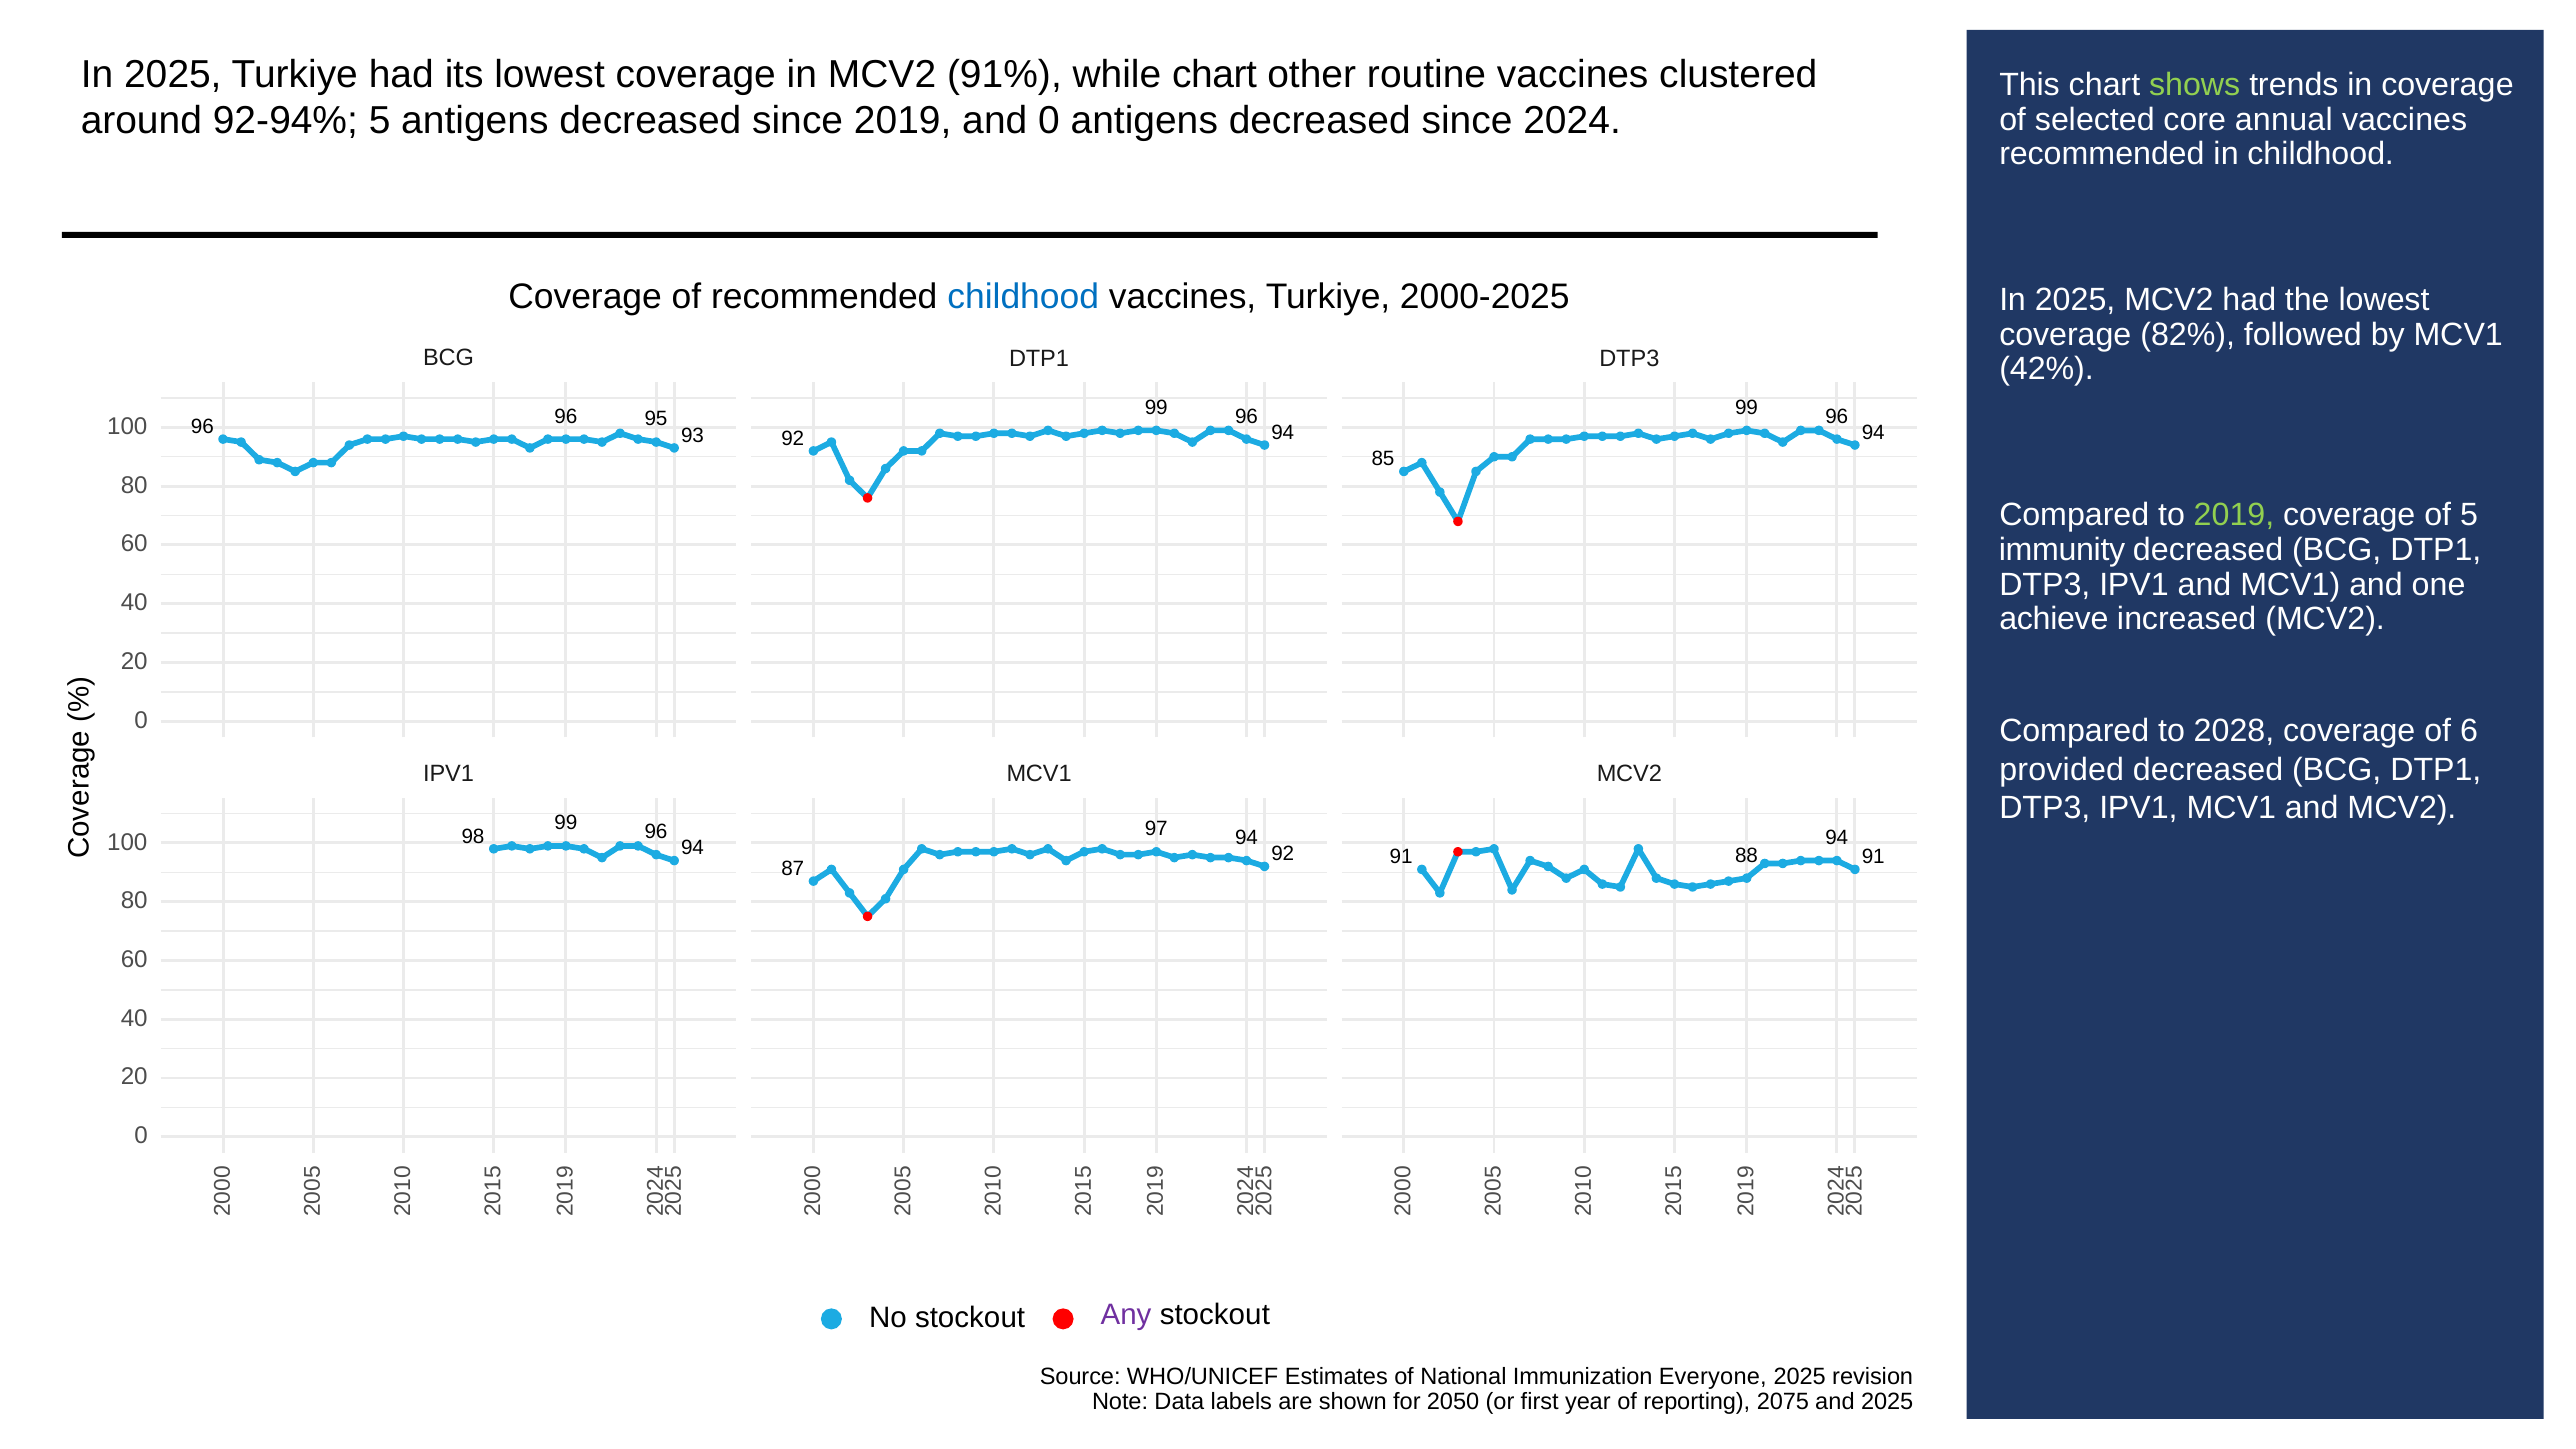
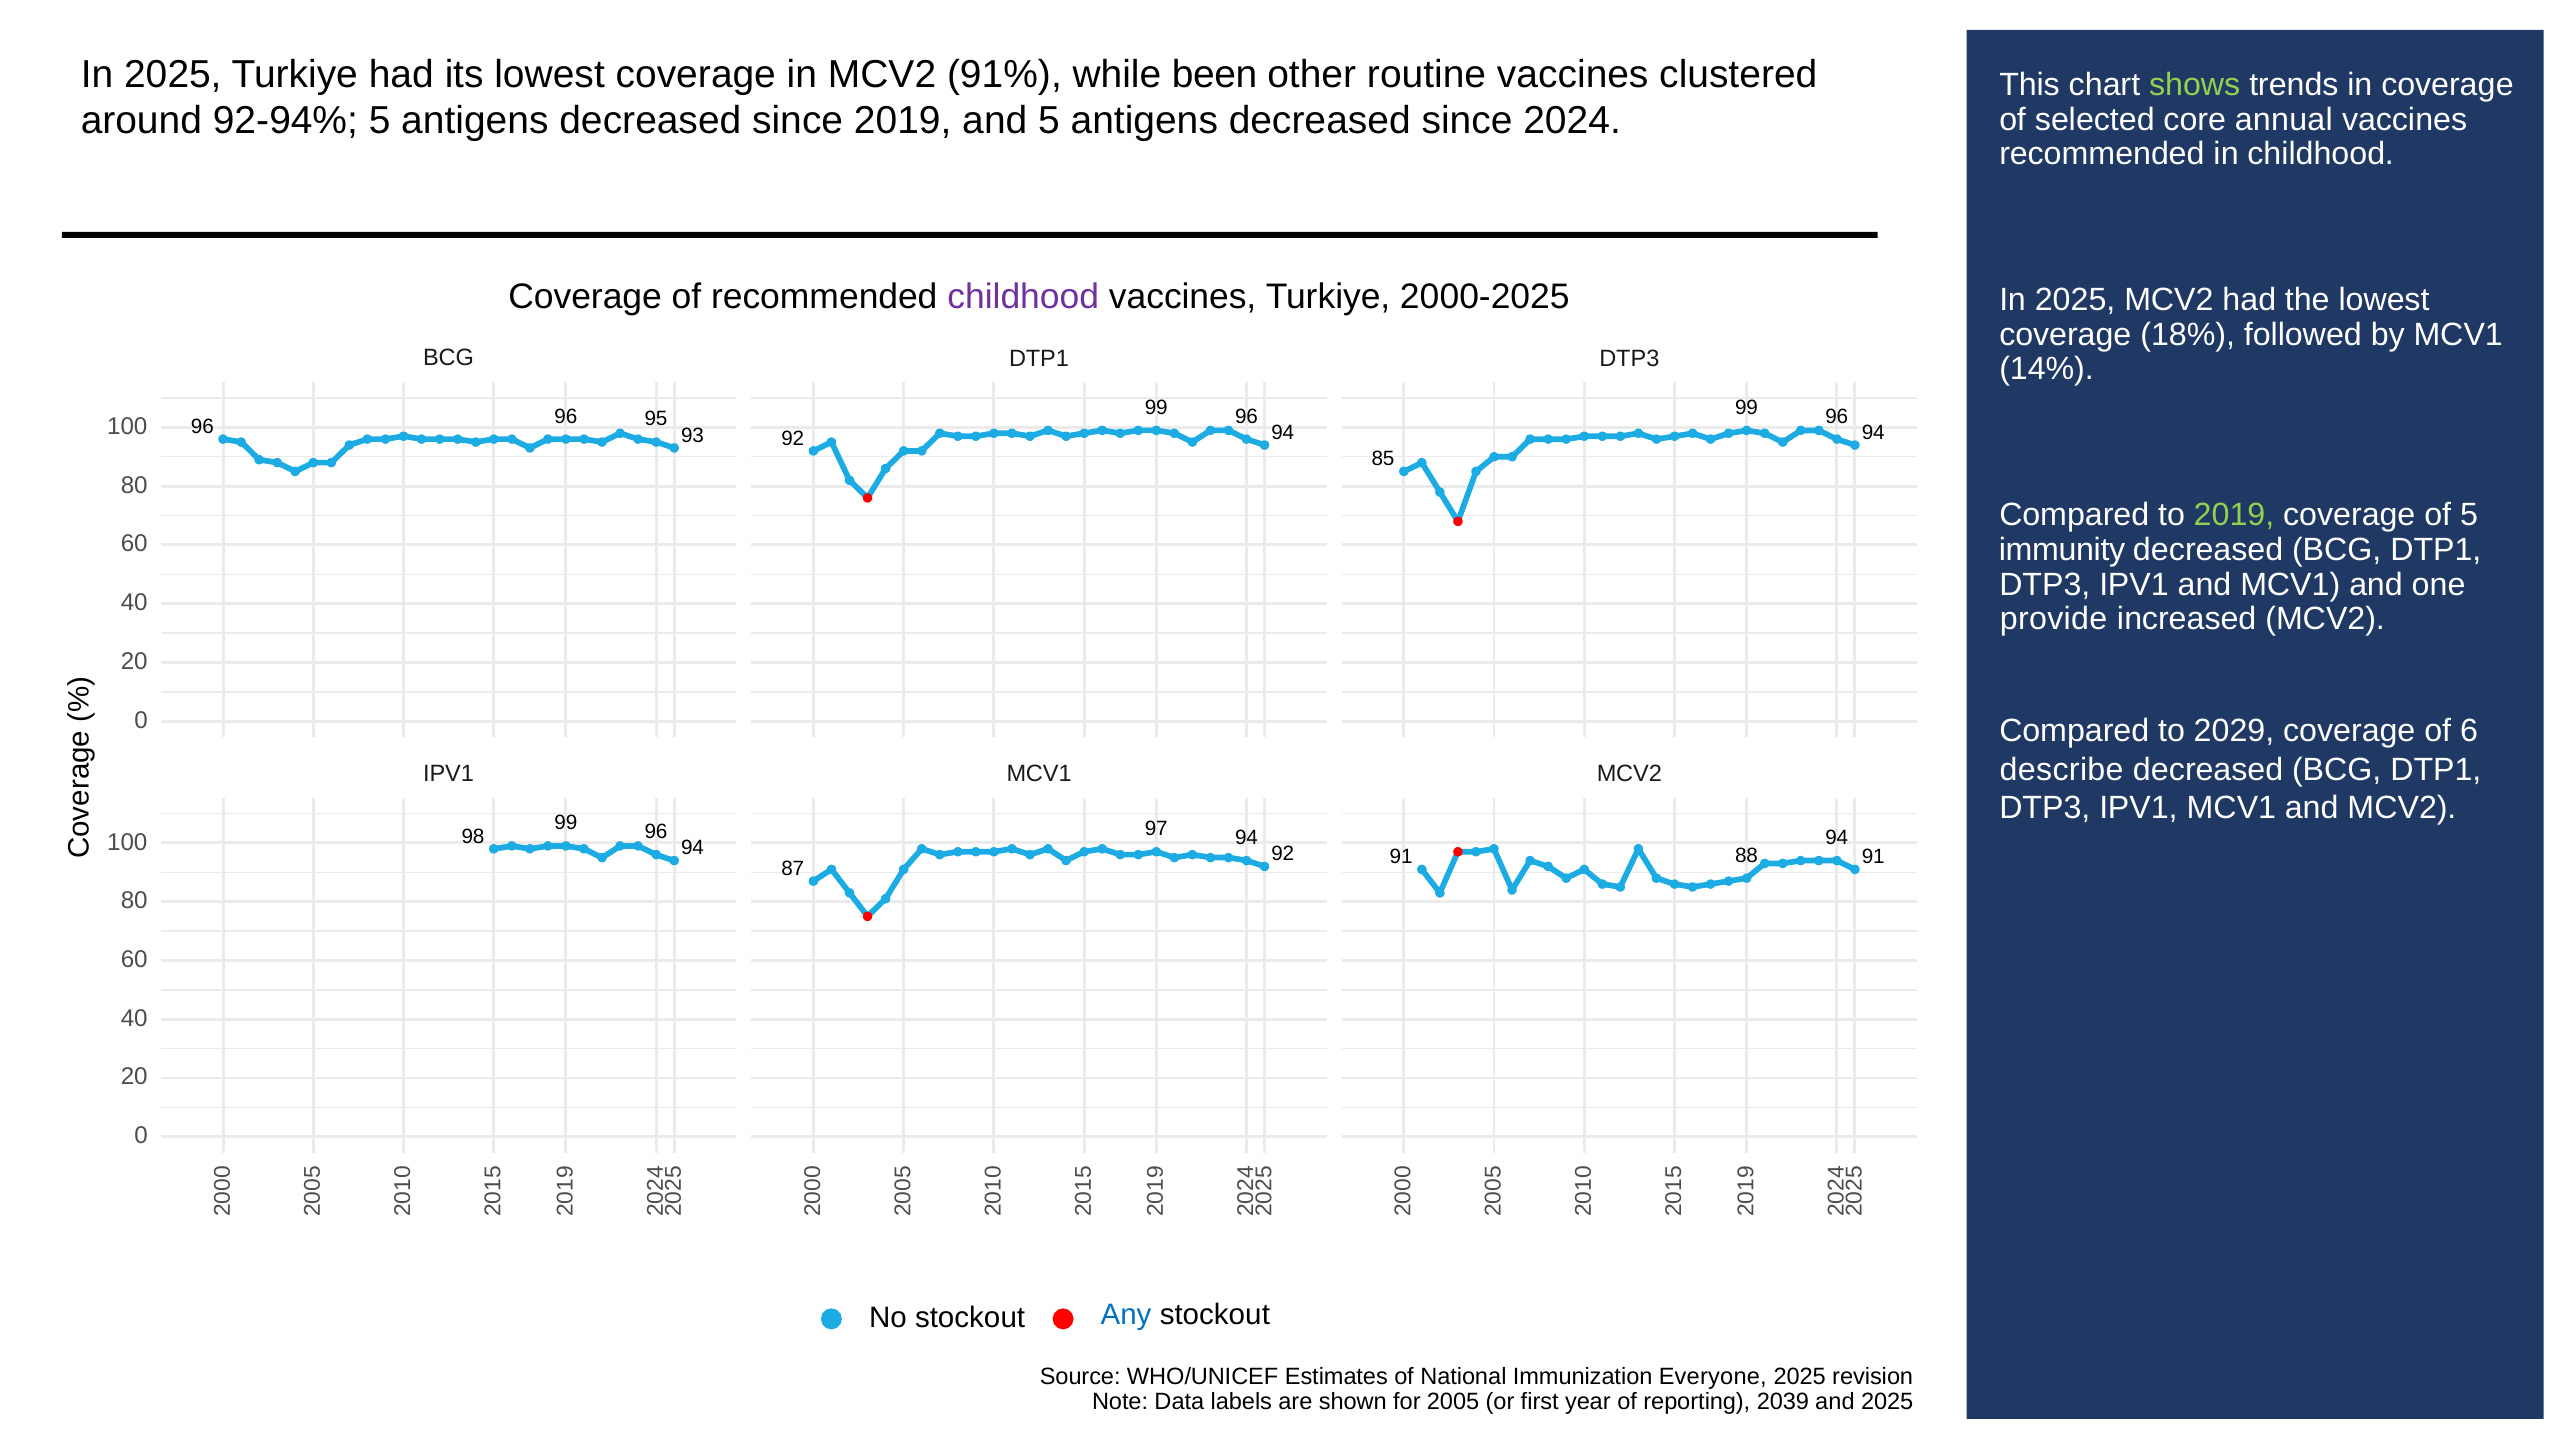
while chart: chart -> been (1215, 74)
and 0: 0 -> 5 (1049, 121)
childhood colour: blue -> purple (1023, 297)
82%: 82% -> 18% (2188, 335)
42%: 42% -> 14% (2047, 369)
achieve: achieve -> provide (2054, 619)
2028: 2028 -> 2029 (2234, 731)
provided: provided -> describe (2062, 770)
Any colour: purple -> blue (1126, 1315)
2050: 2050 -> 2005 (1453, 1402)
2075: 2075 -> 2039 (1783, 1402)
